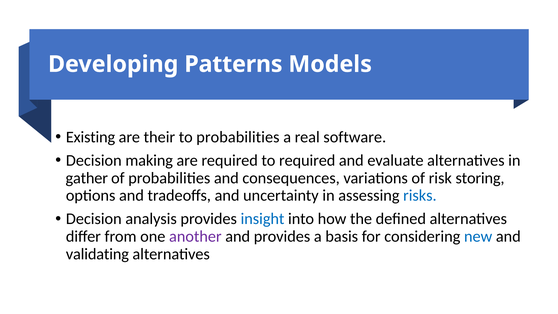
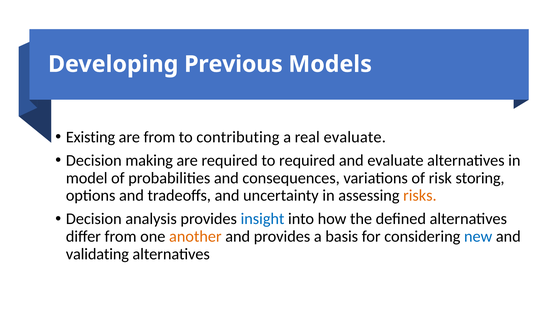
Patterns: Patterns -> Previous (233, 64)
are their: their -> from (159, 137)
to probabilities: probabilities -> contributing (238, 137)
real software: software -> evaluate (355, 137)
gather: gather -> model (87, 178)
risks colour: blue -> orange (420, 195)
another colour: purple -> orange (195, 236)
